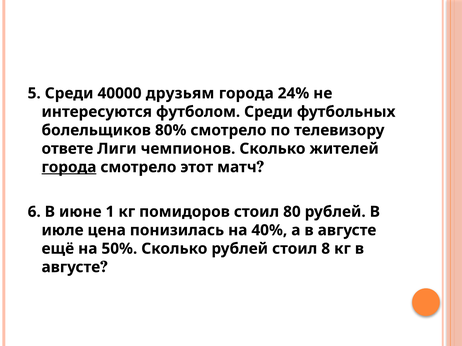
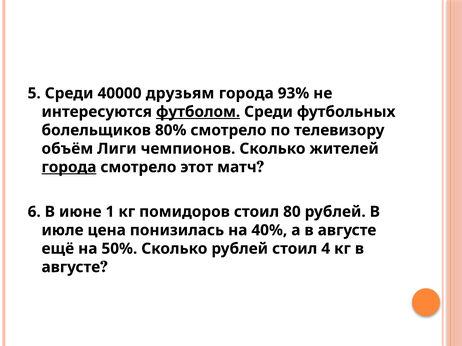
24%: 24% -> 93% (293, 93)
футболом underline: none -> present (198, 112)
ответе: ответе -> объём (67, 149)
8: 8 -> 4 (326, 249)
